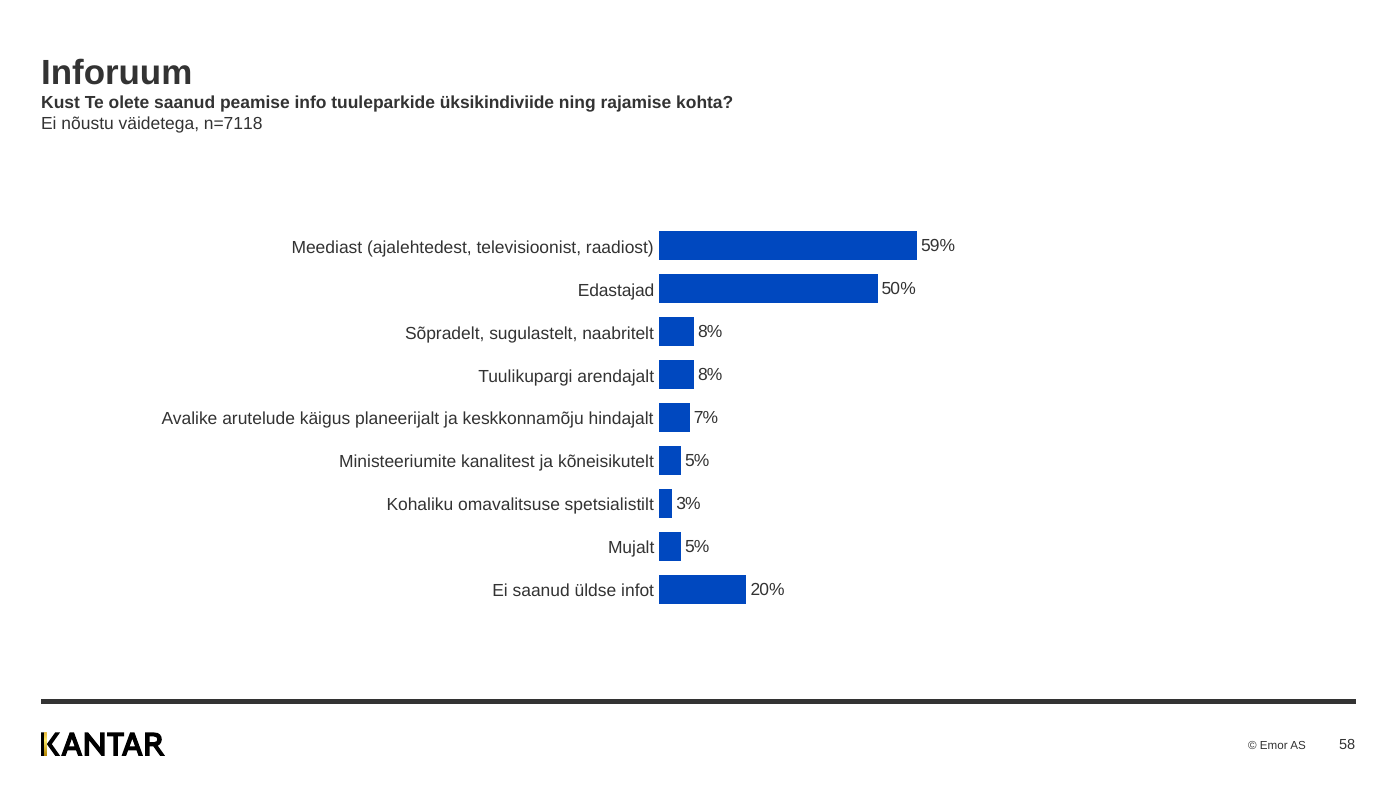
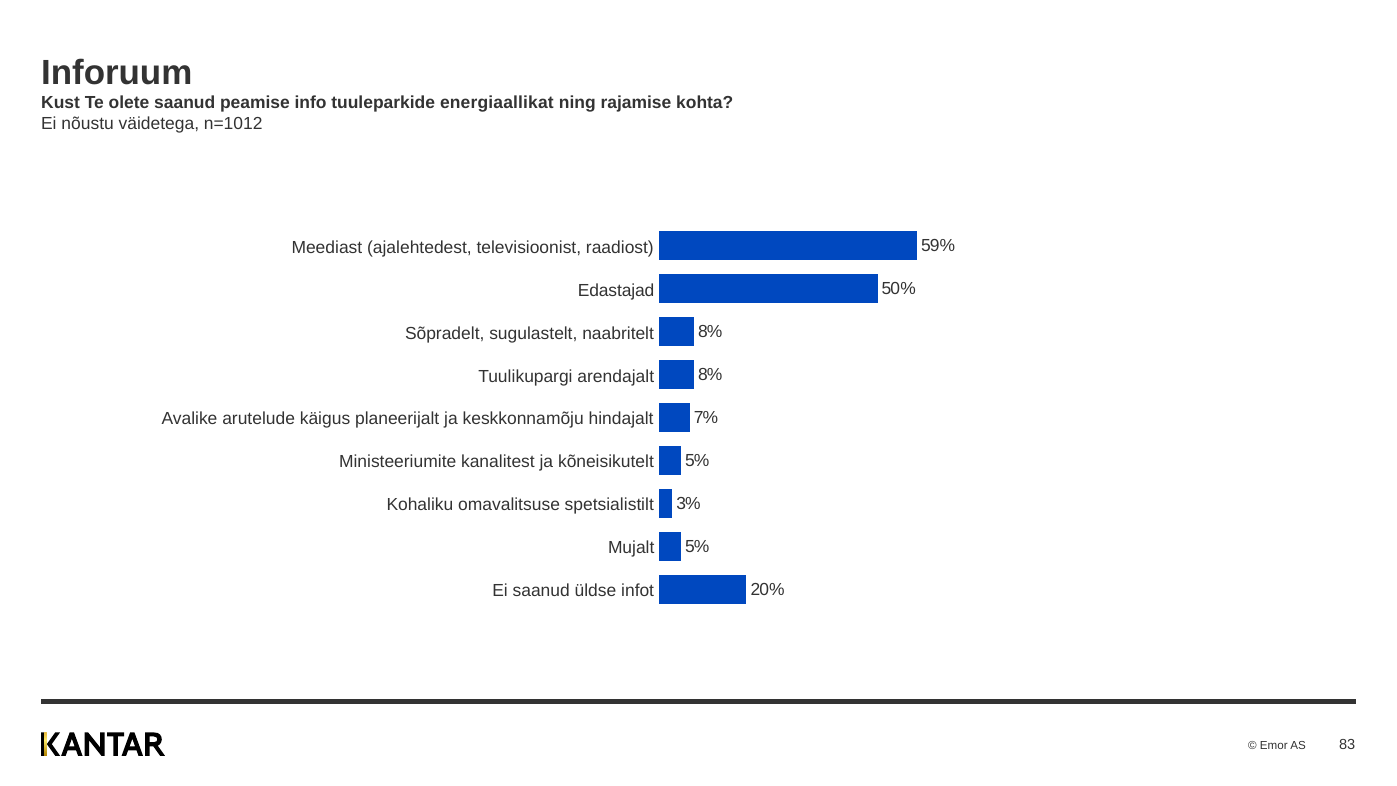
üksikindiviide: üksikindiviide -> energiaallikat (497, 103)
n=7118: n=7118 -> n=1012 (233, 124)
58: 58 -> 83 (1347, 744)
